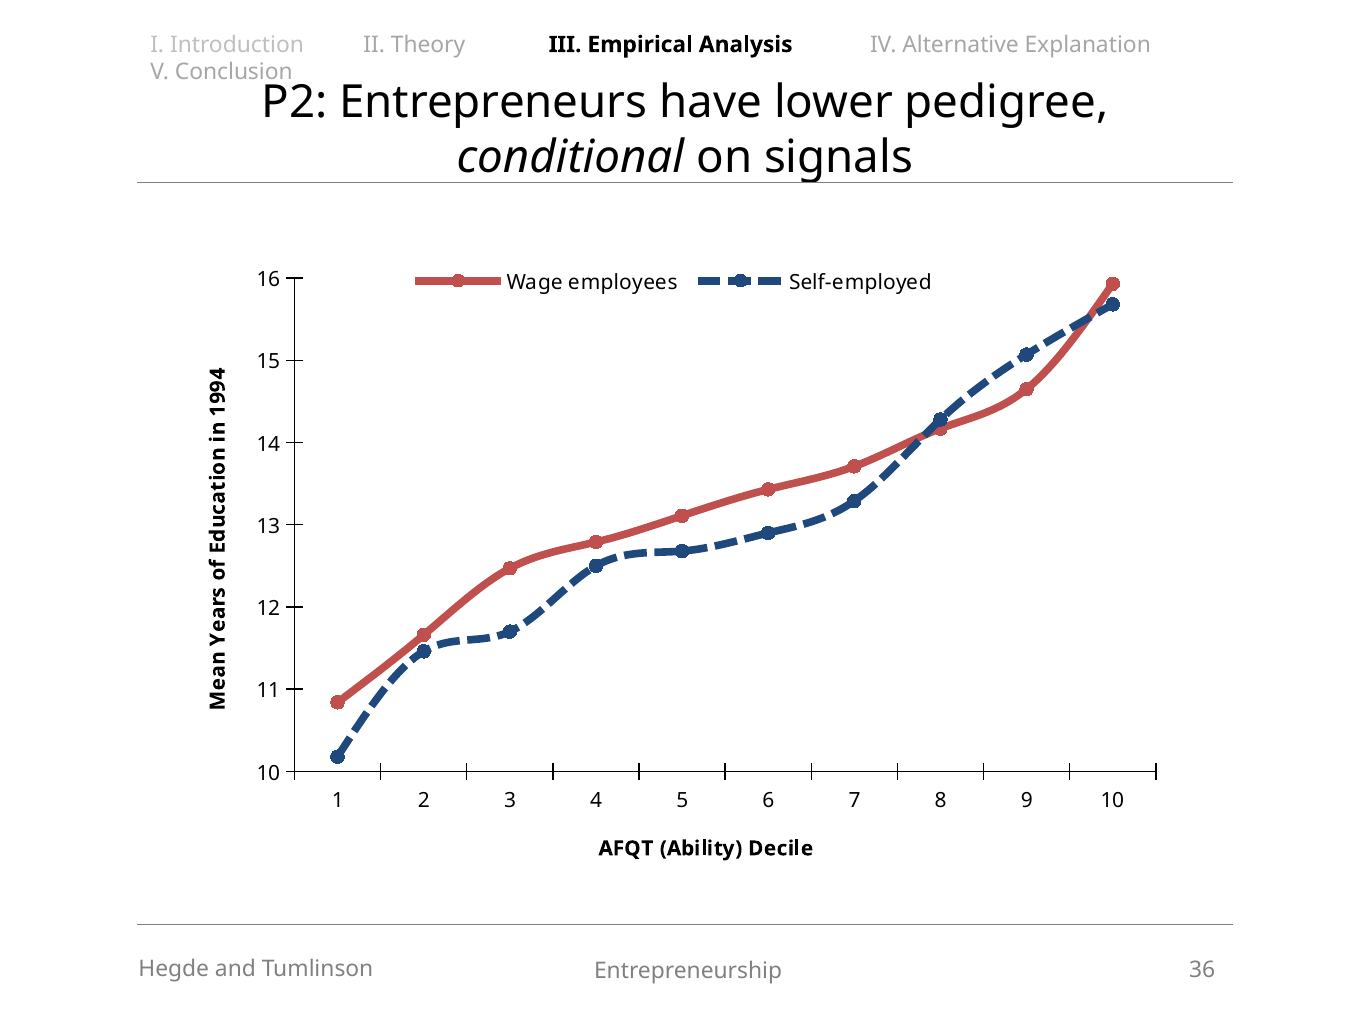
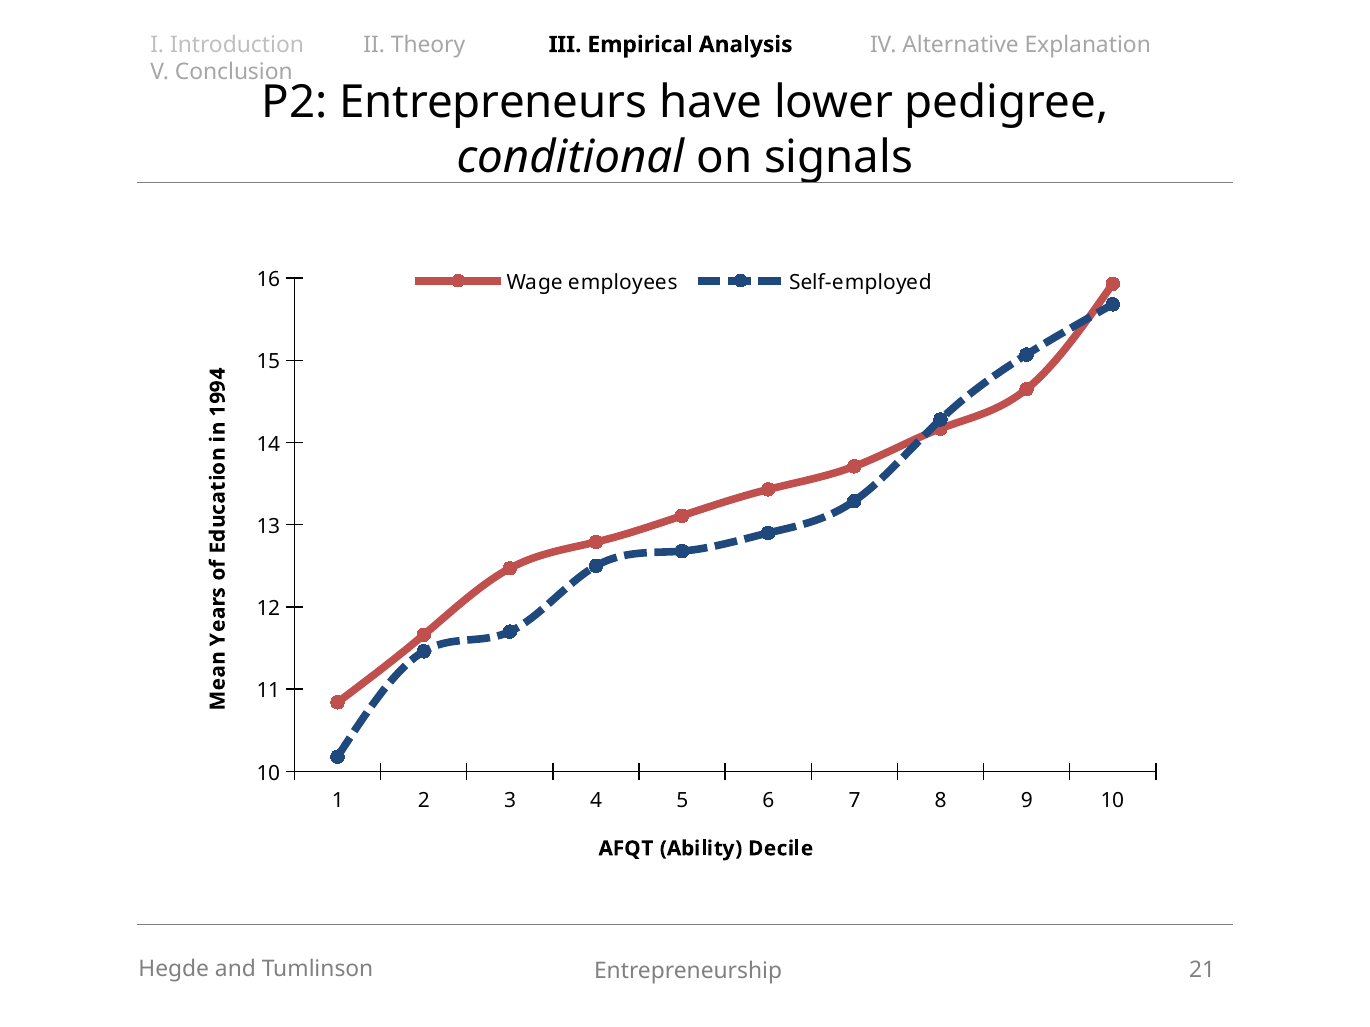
36: 36 -> 21 (1202, 970)
